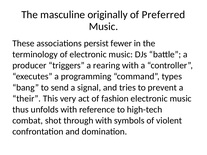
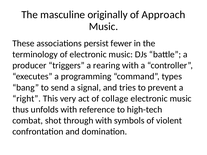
Preferred: Preferred -> Approach (163, 15)
their: their -> right (27, 99)
fashion: fashion -> collage (115, 99)
